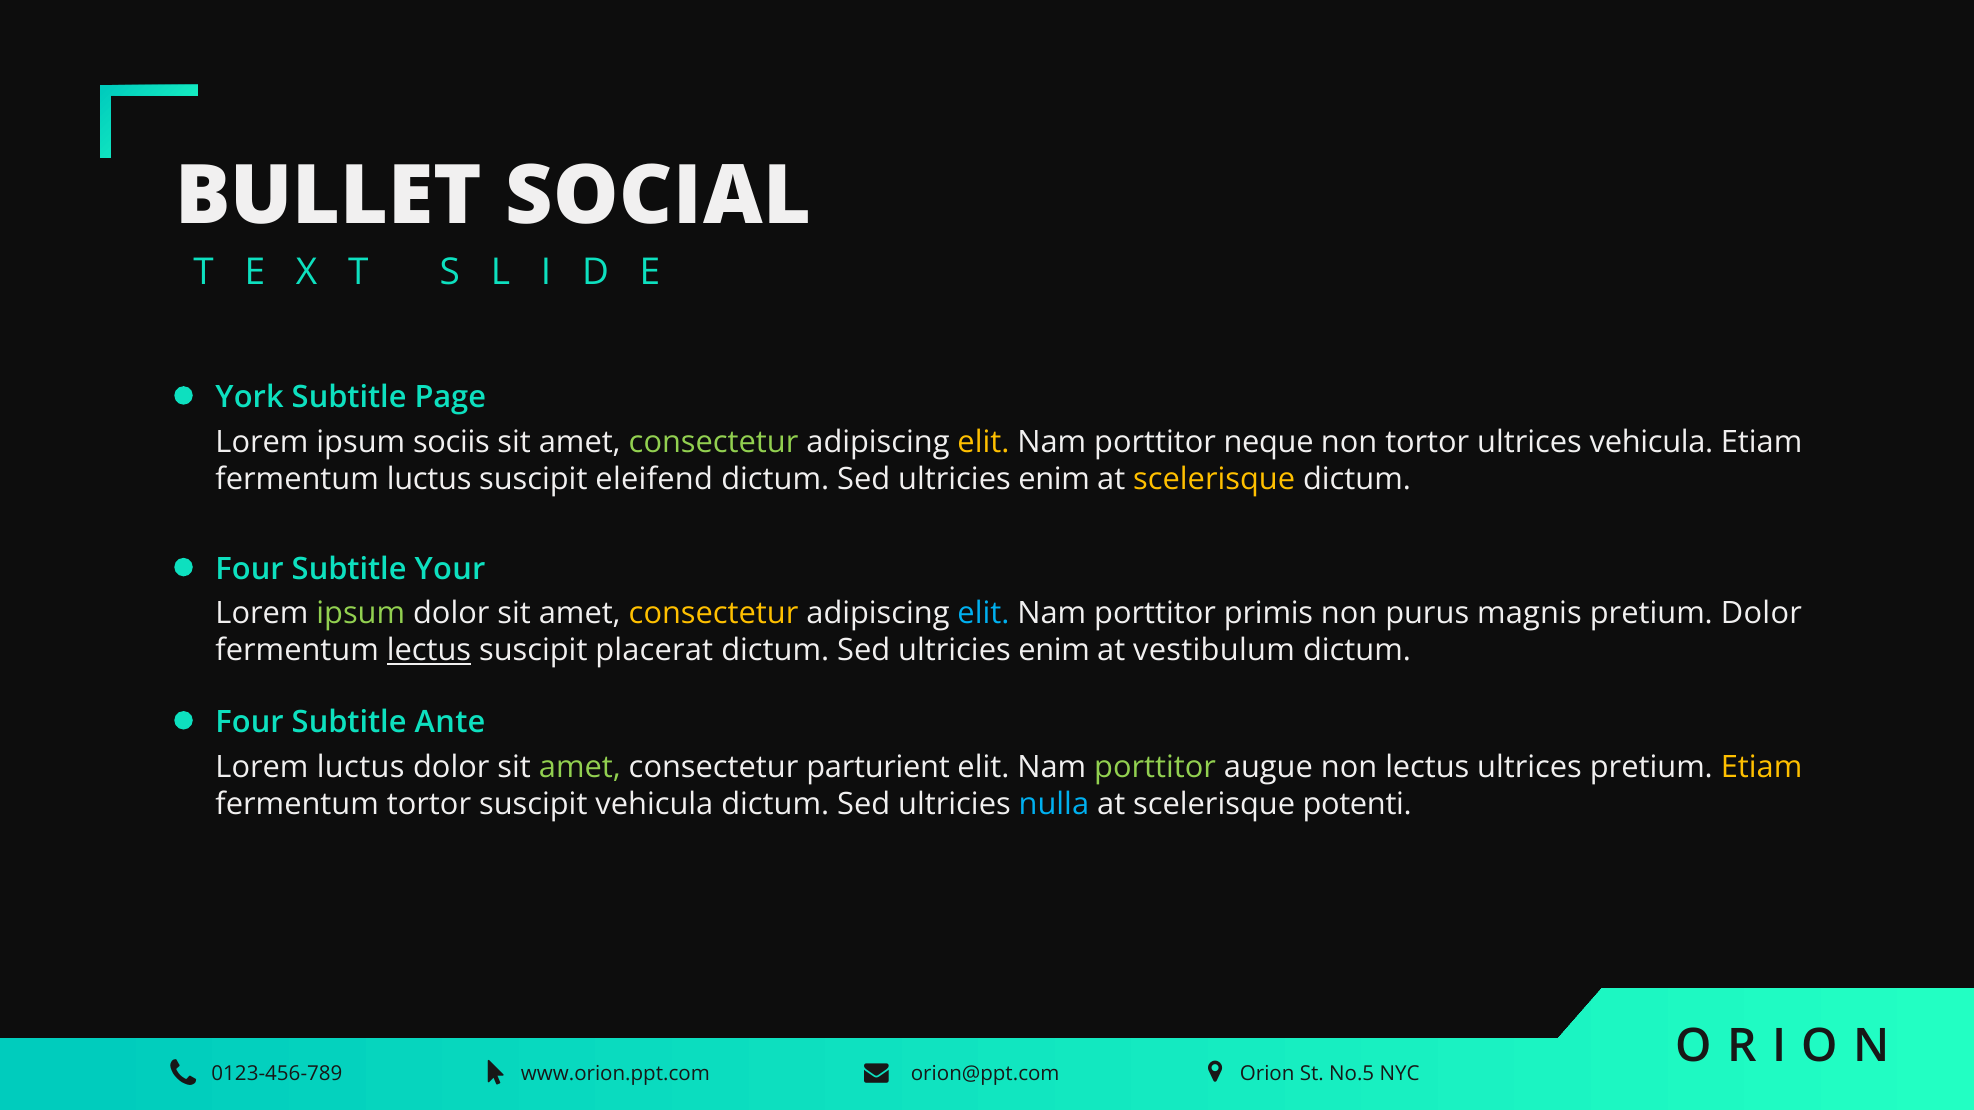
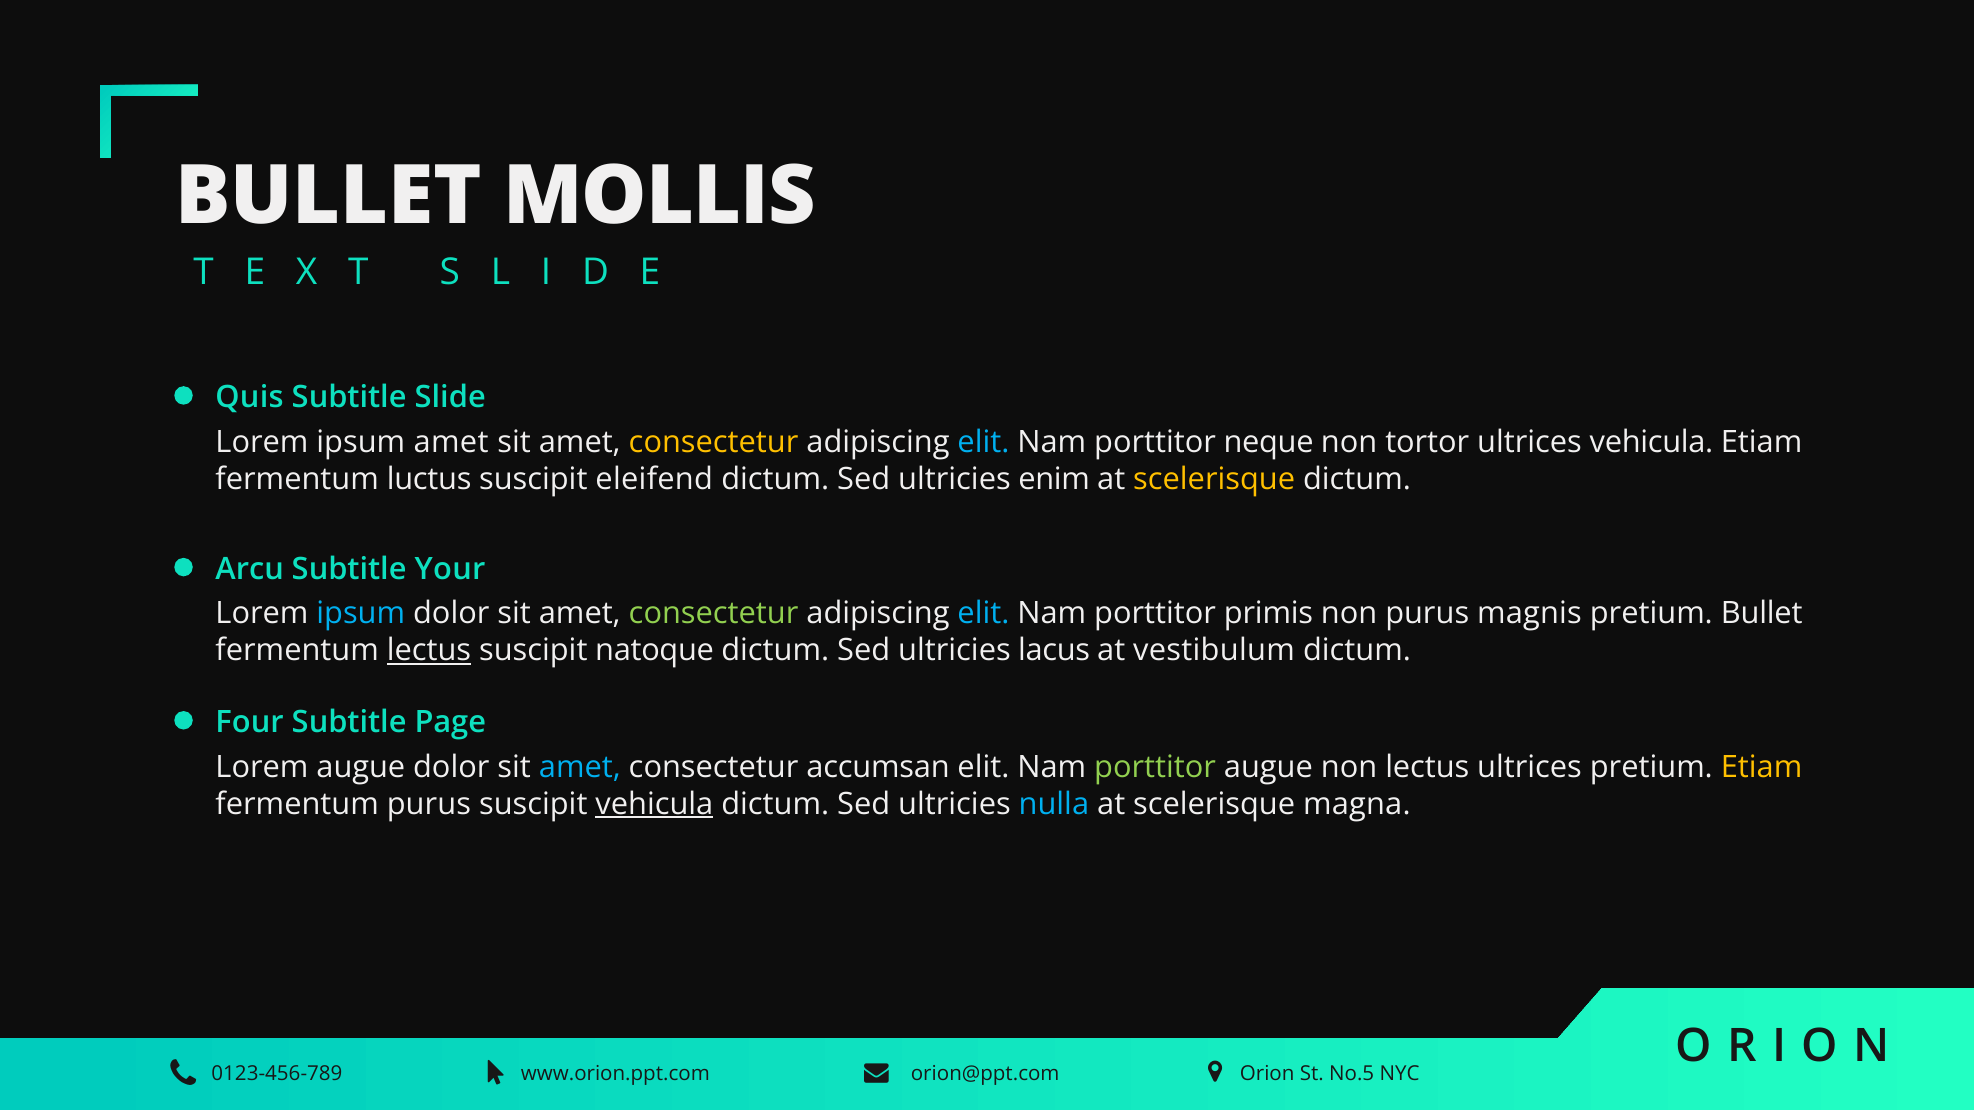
SOCIAL: SOCIAL -> MOLLIS (659, 196)
York: York -> Quis (250, 397)
Page: Page -> Slide (450, 397)
ipsum sociis: sociis -> amet (451, 442)
consectetur colour: light green -> yellow (714, 442)
elit colour: yellow -> light blue (983, 442)
Four: Four -> Arcu (250, 569)
ipsum colour: light green -> light blue (361, 614)
consectetur colour: yellow -> light green (714, 614)
pretium Dolor: Dolor -> Bullet (1762, 614)
placerat: placerat -> natoque (655, 651)
enim: enim -> lacus (1054, 651)
Ante: Ante -> Page (450, 722)
Lorem luctus: luctus -> augue (361, 767)
amet colour: light green -> light blue (580, 767)
parturient: parturient -> accumsan (878, 767)
fermentum tortor: tortor -> purus (429, 804)
vehicula underline: none -> present (654, 804)
potenti: potenti -> magna (1357, 804)
